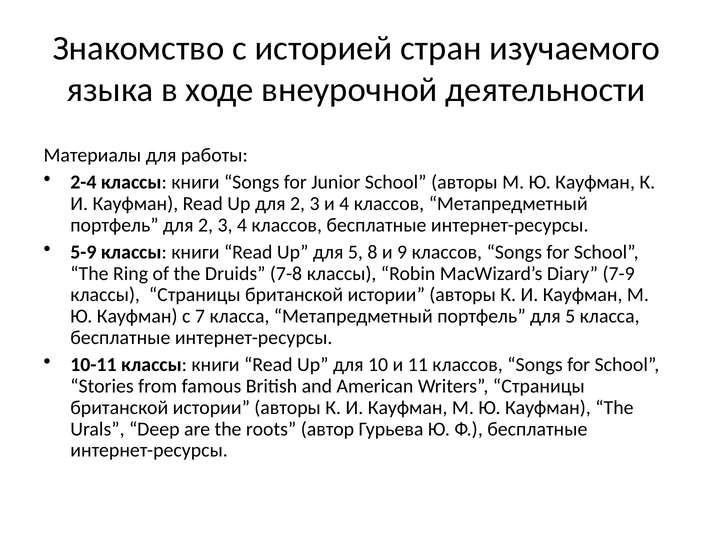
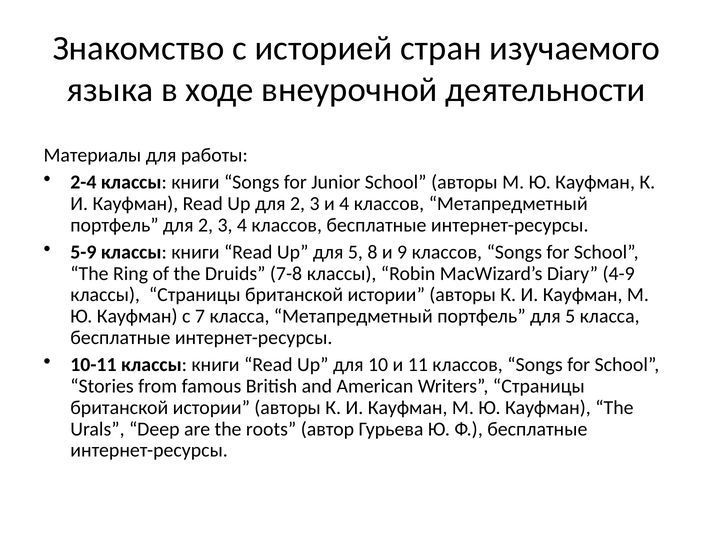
7-9: 7-9 -> 4-9 (619, 273)
